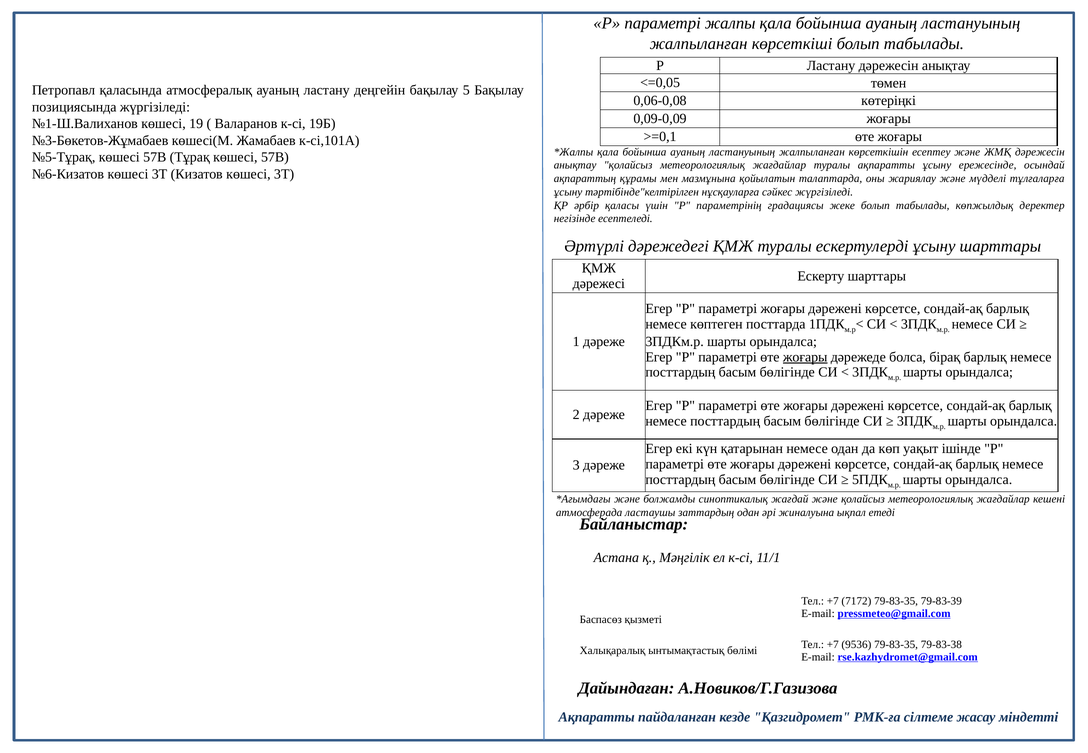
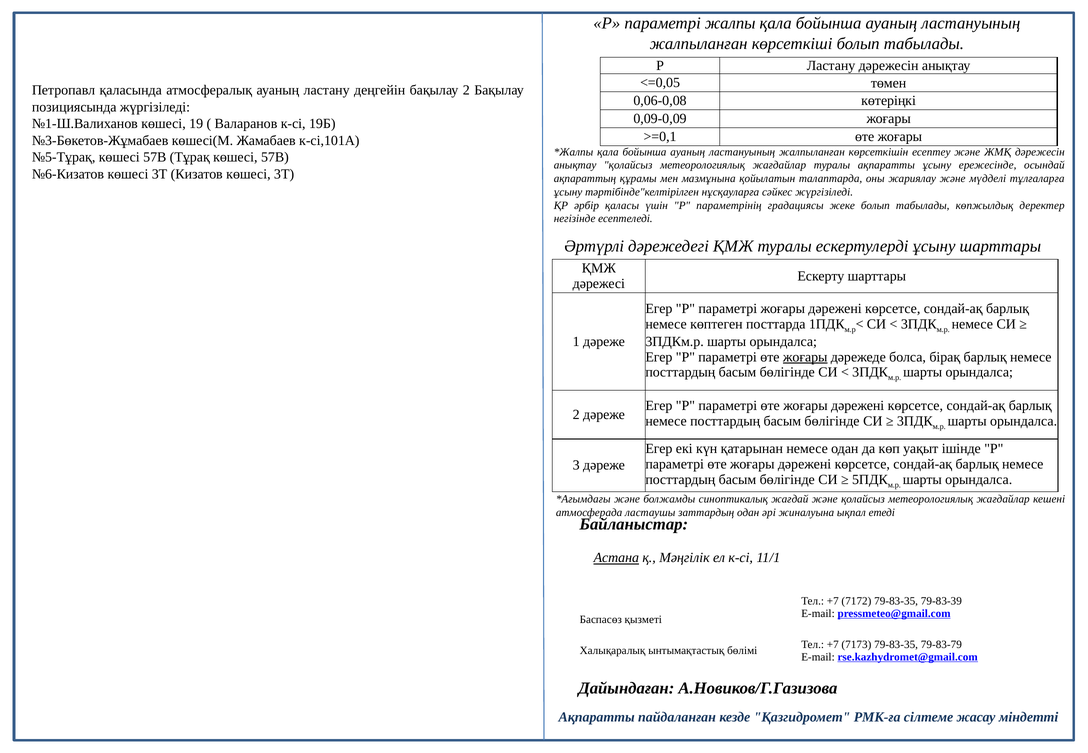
бақылау 5: 5 -> 2 (466, 90)
Астана underline: none -> present (616, 558)
9536: 9536 -> 7173 (856, 645)
79-83-38: 79-83-38 -> 79-83-79 (941, 645)
